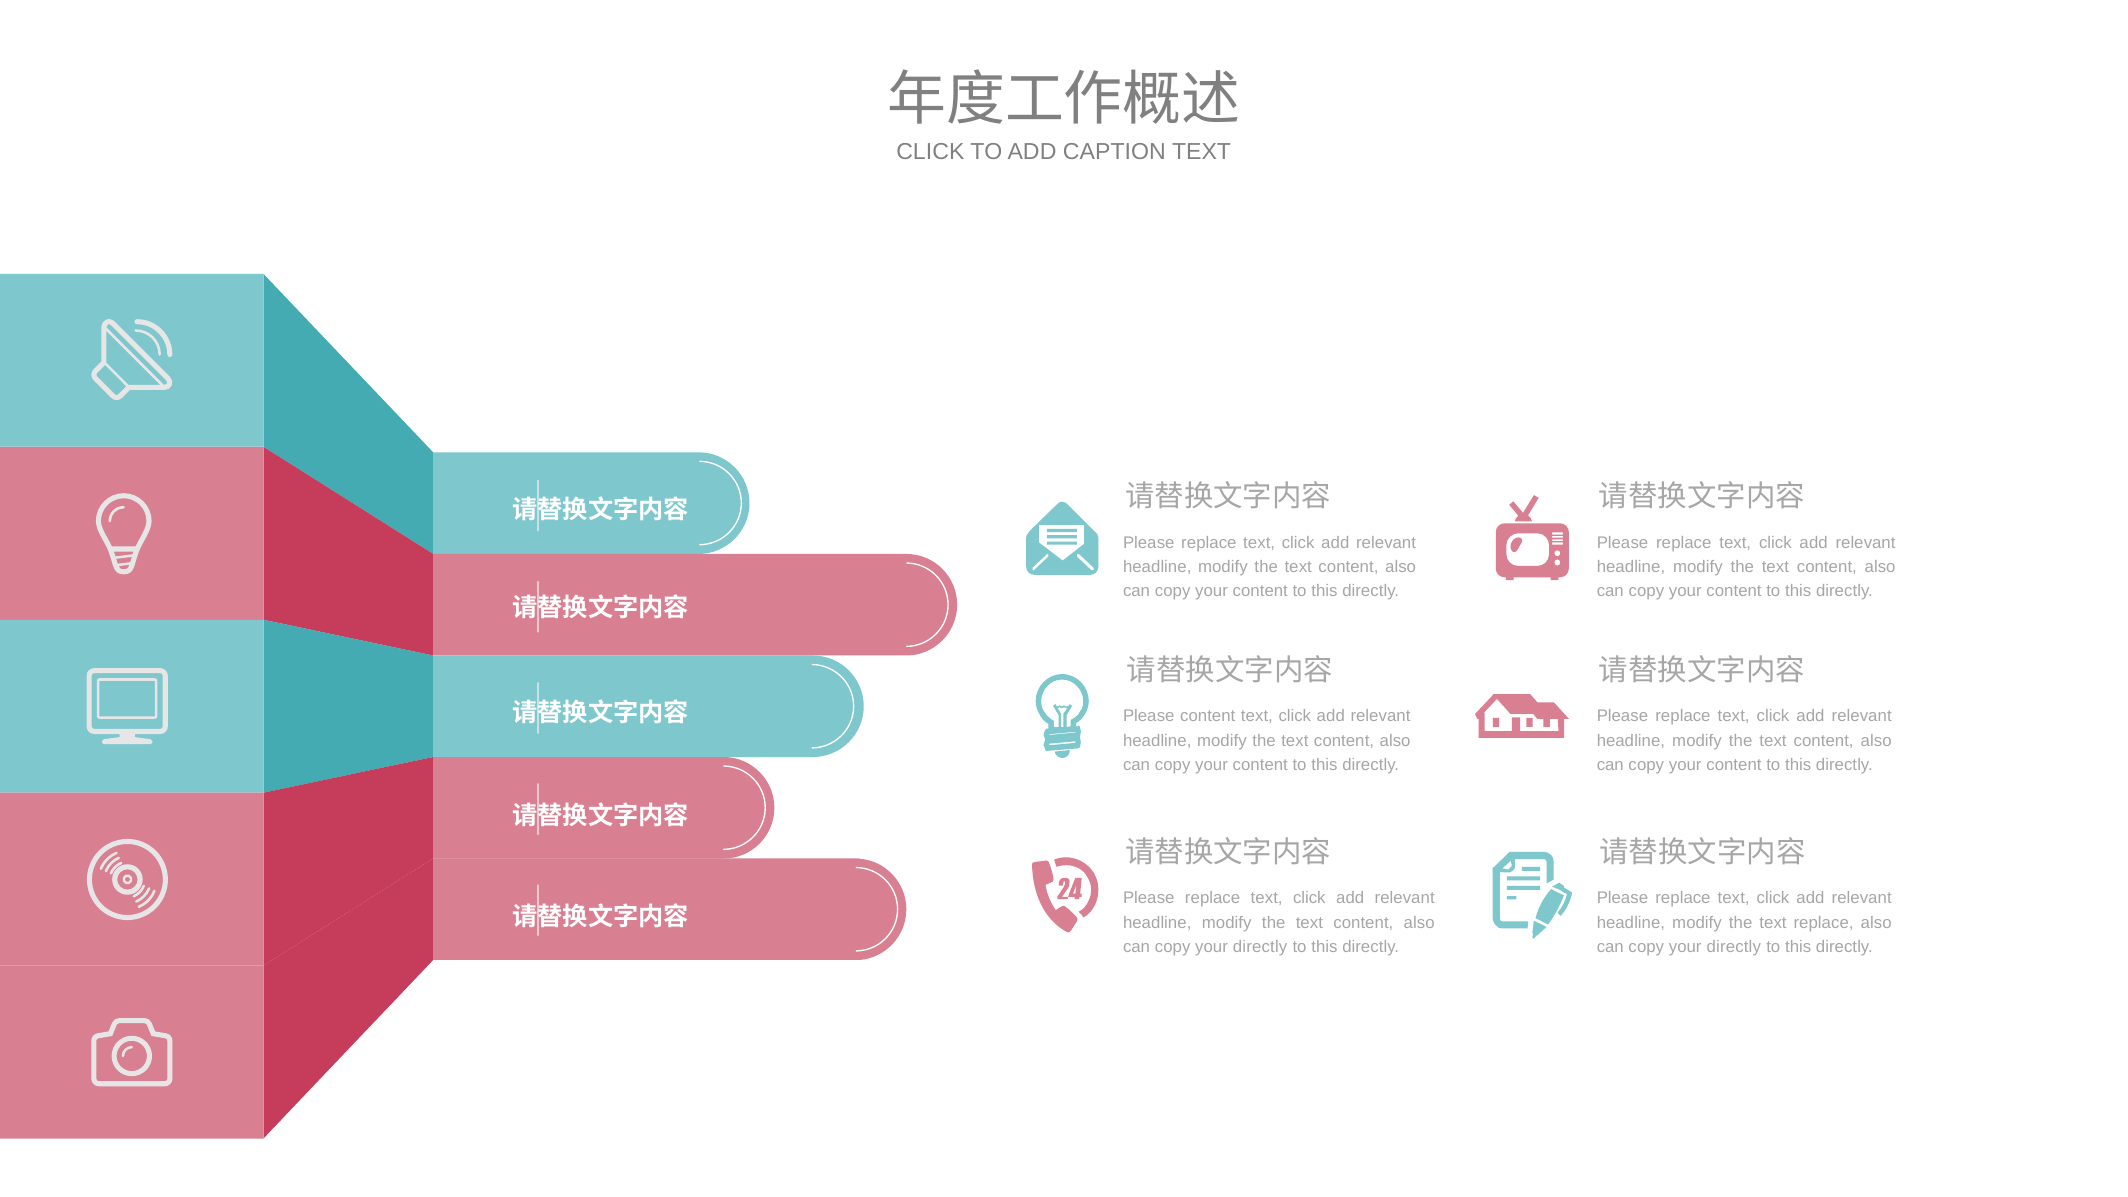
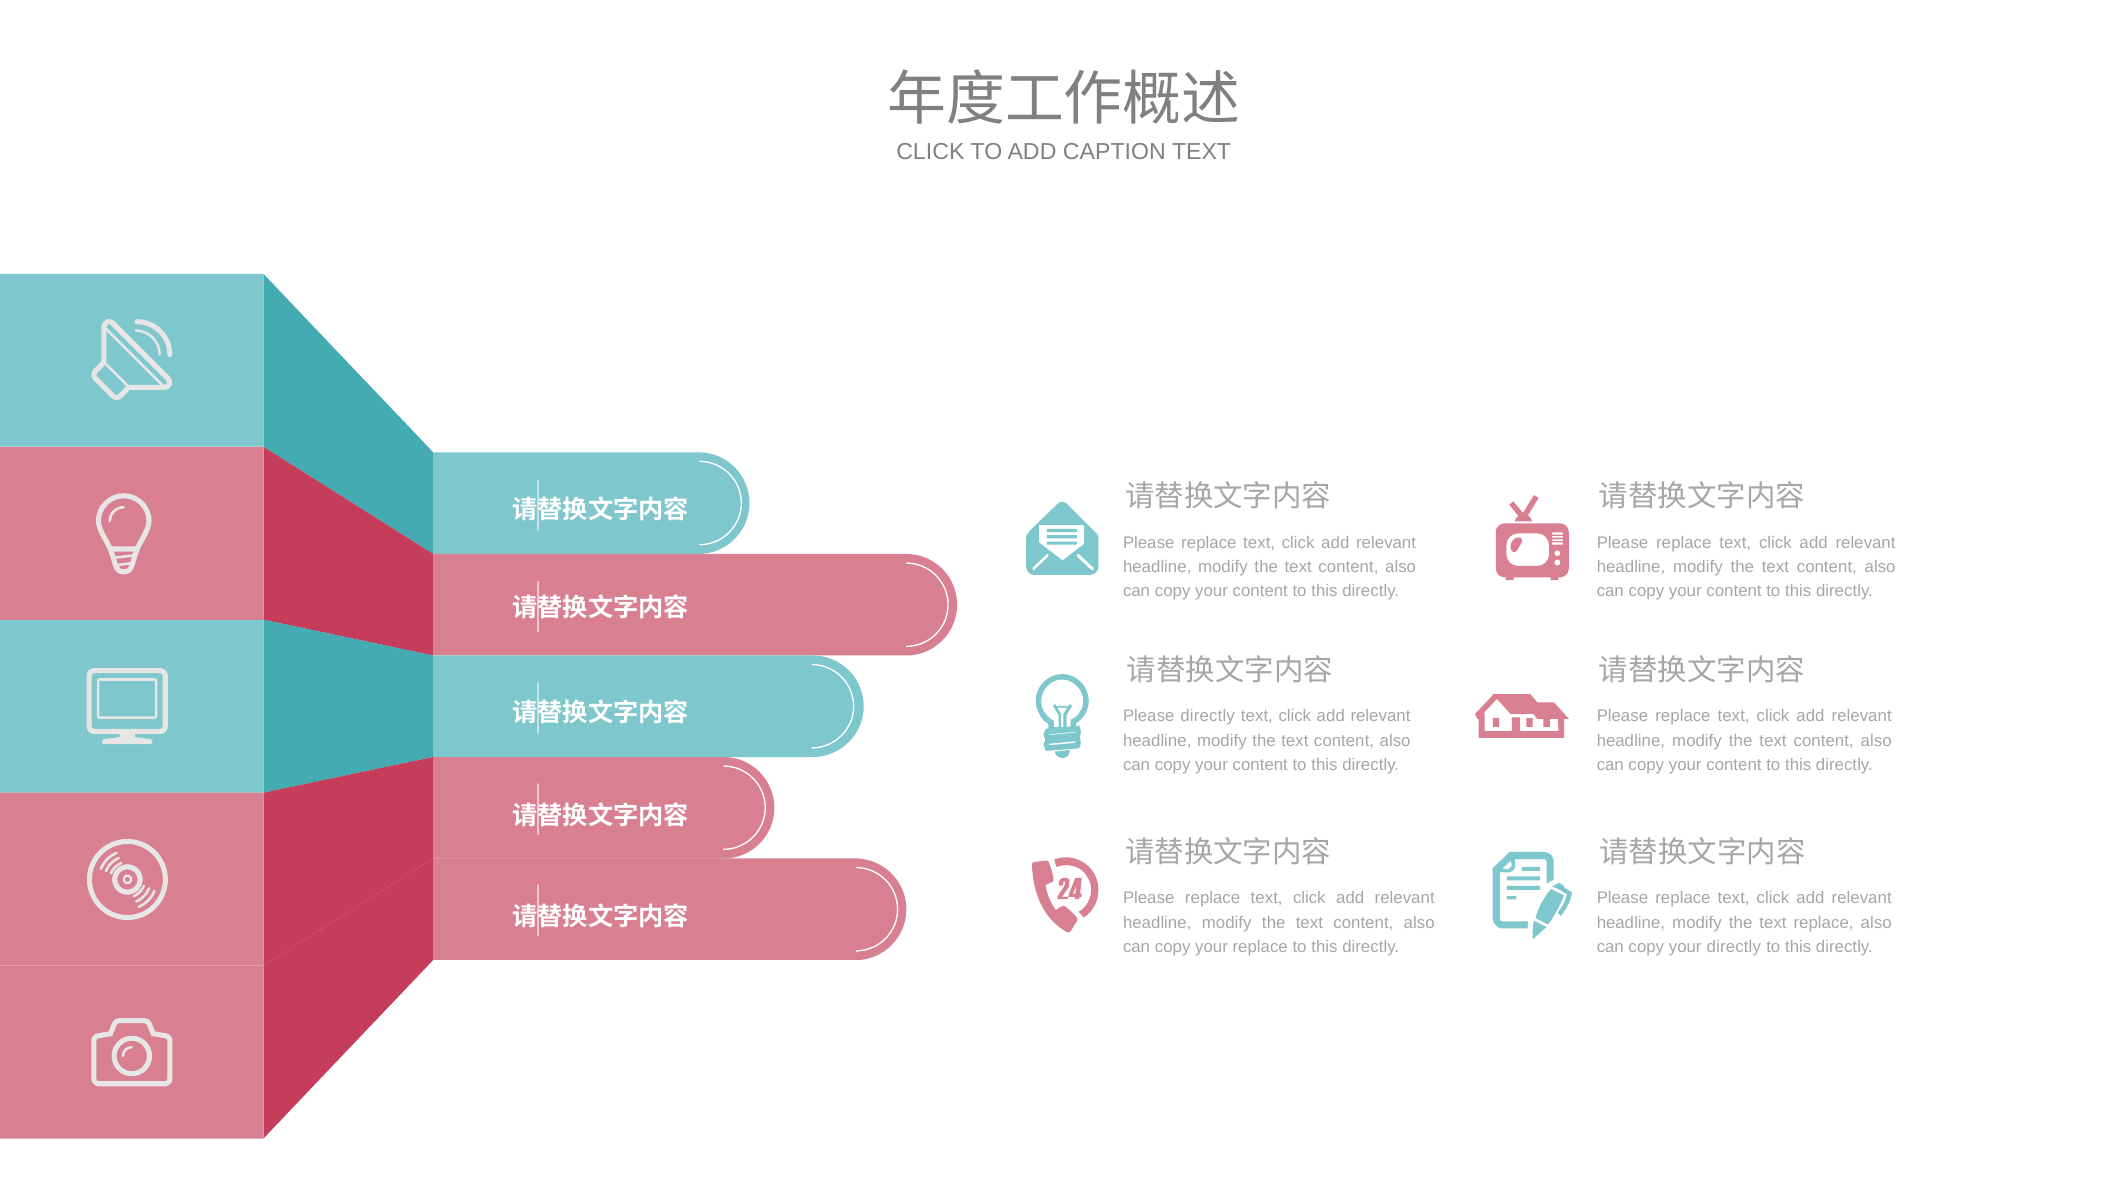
Please content: content -> directly (1208, 716)
directly: directly -> replace (1260, 947)
